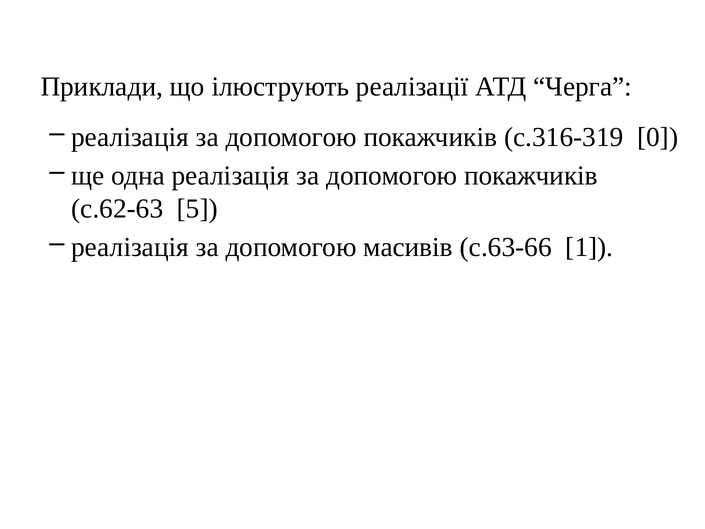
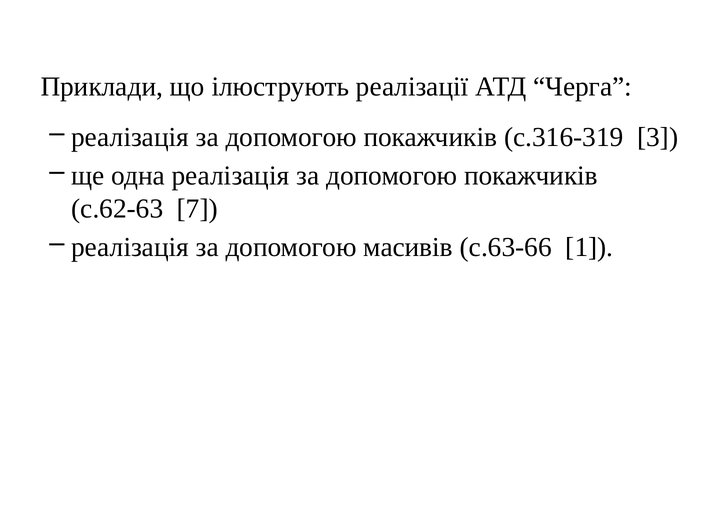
0: 0 -> 3 (658, 137)
5: 5 -> 7 (197, 209)
